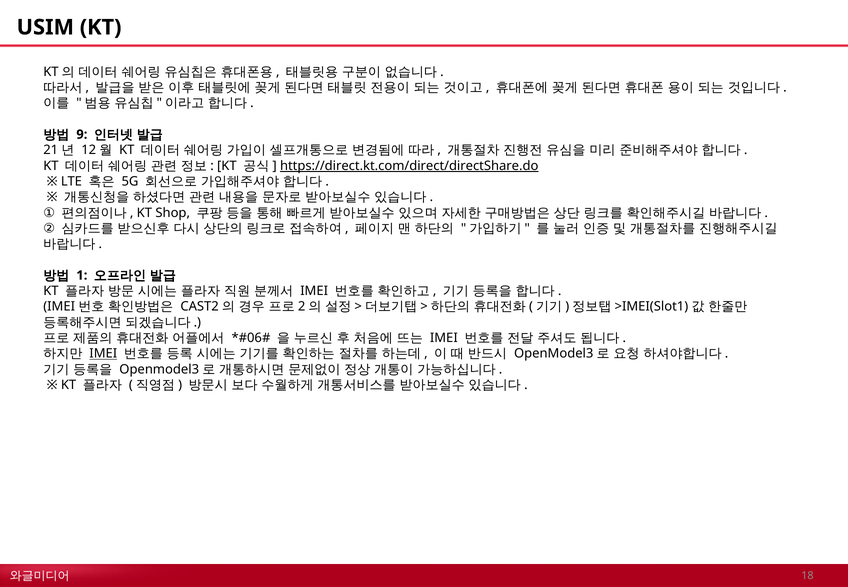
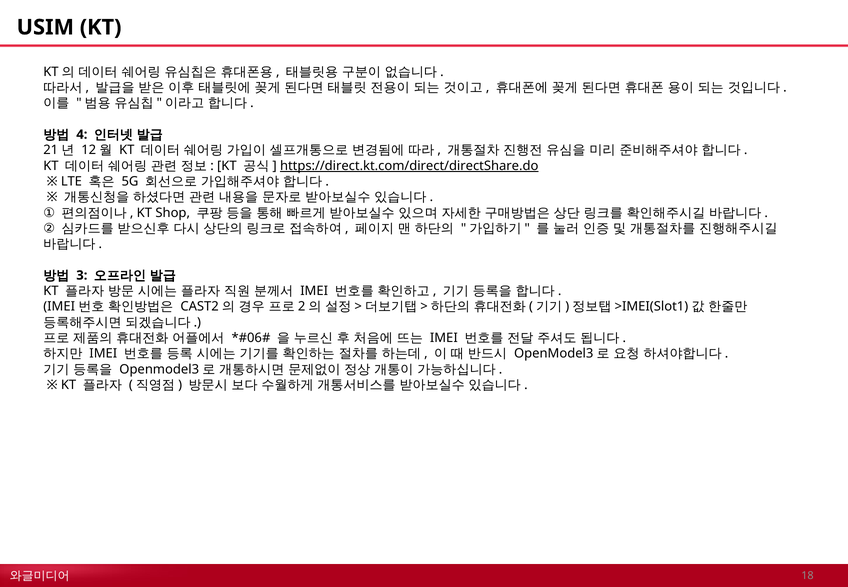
9: 9 -> 4 (82, 134)
1: 1 -> 3 (82, 275)
IMEI underline: present -> none (103, 354)
